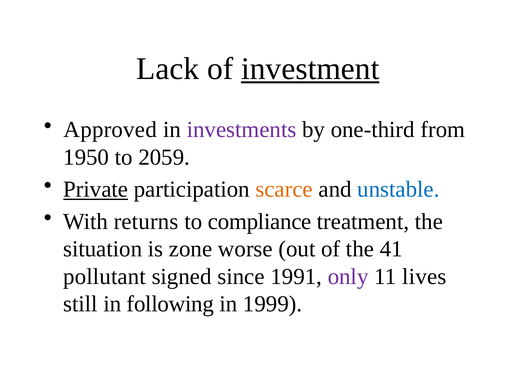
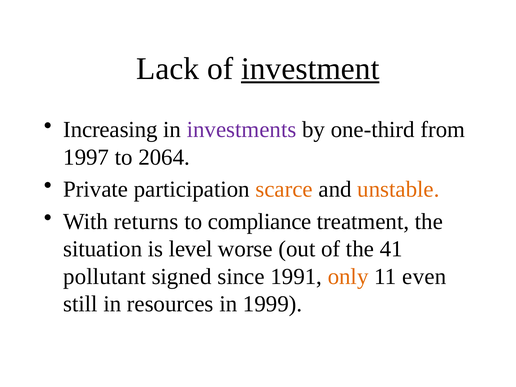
Approved: Approved -> Increasing (110, 130)
1950: 1950 -> 1997 (86, 157)
2059: 2059 -> 2064 (164, 157)
Private underline: present -> none (96, 189)
unstable colour: blue -> orange (398, 189)
zone: zone -> level (191, 249)
only colour: purple -> orange (348, 277)
lives: lives -> even (424, 277)
following: following -> resources (170, 304)
